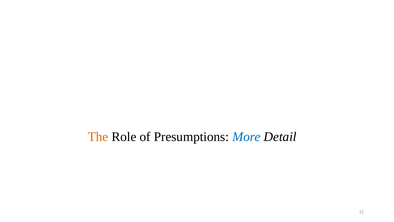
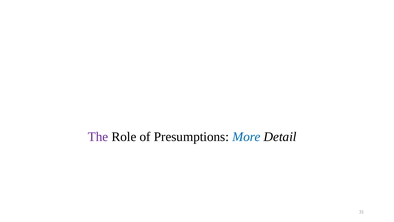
The colour: orange -> purple (98, 137)
